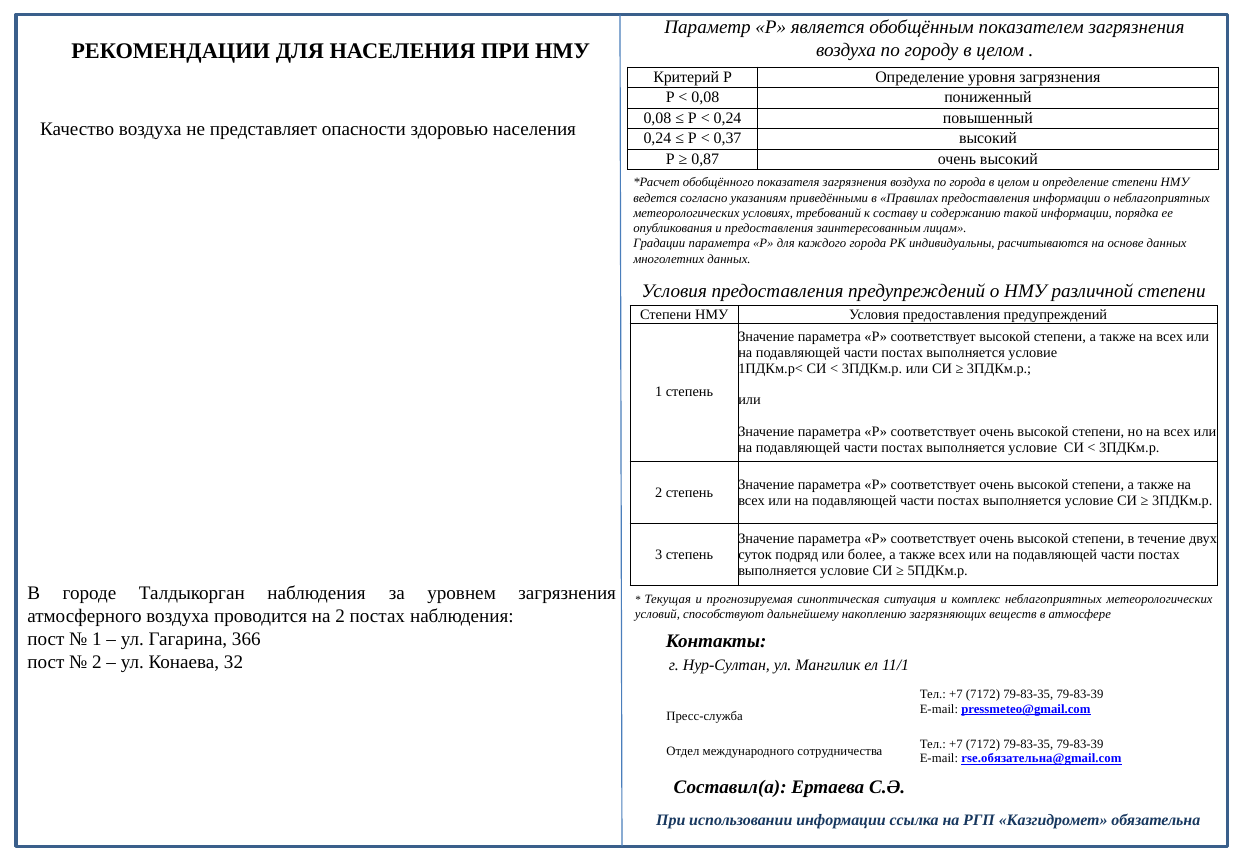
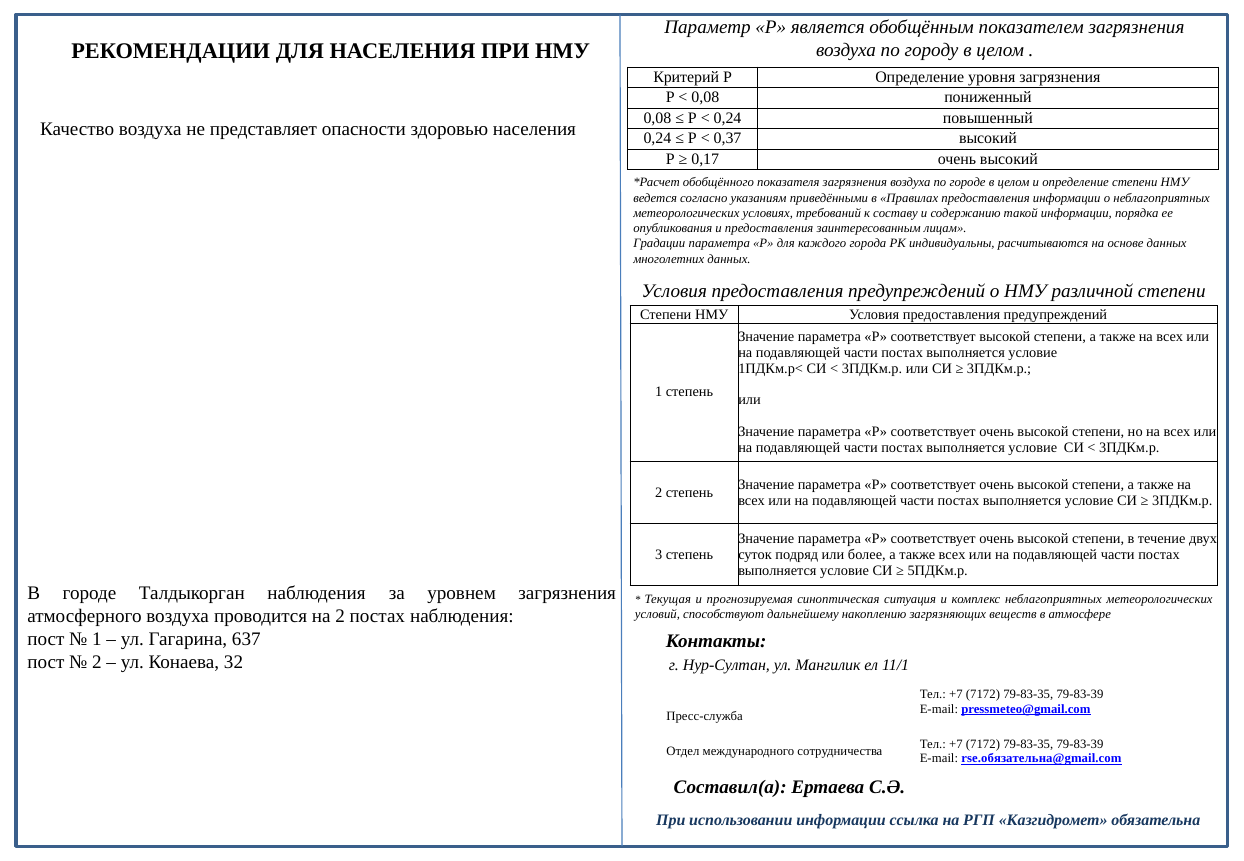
0,87: 0,87 -> 0,17 (705, 159)
по города: города -> городе (968, 183)
366: 366 -> 637 (246, 640)
